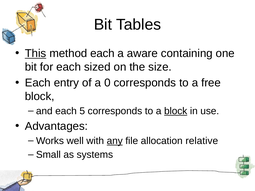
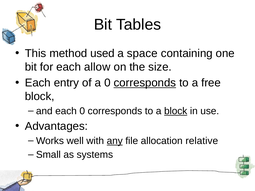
This underline: present -> none (36, 53)
method each: each -> used (102, 53)
aware: aware -> space (142, 53)
sized: sized -> allow (97, 67)
corresponds underline: none -> present (145, 83)
each 5: 5 -> 0 (82, 111)
